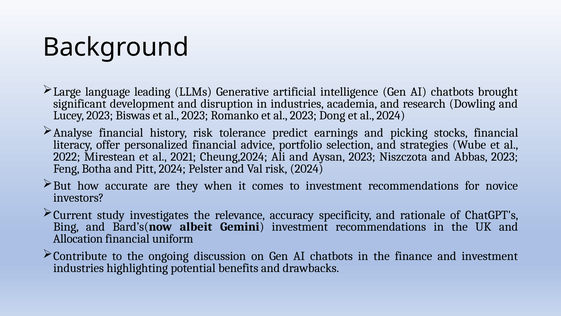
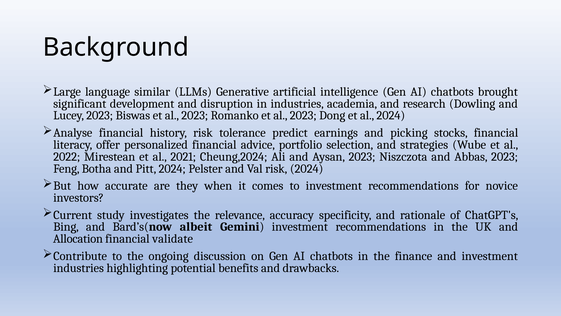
leading: leading -> similar (152, 92)
uniform: uniform -> validate (173, 239)
